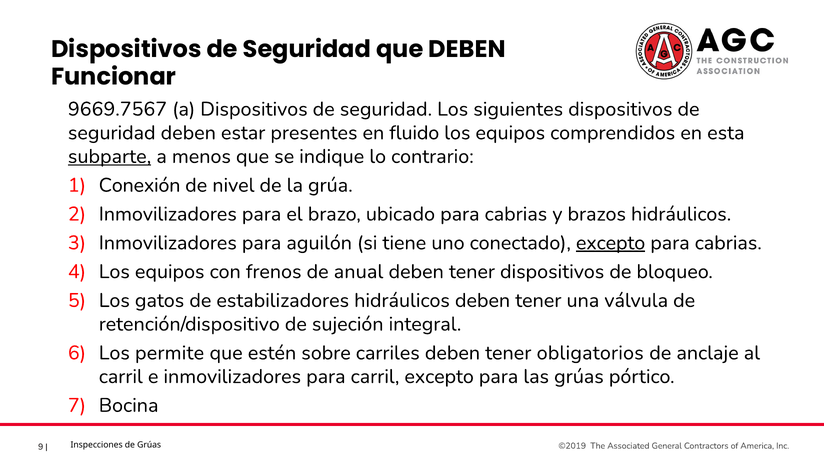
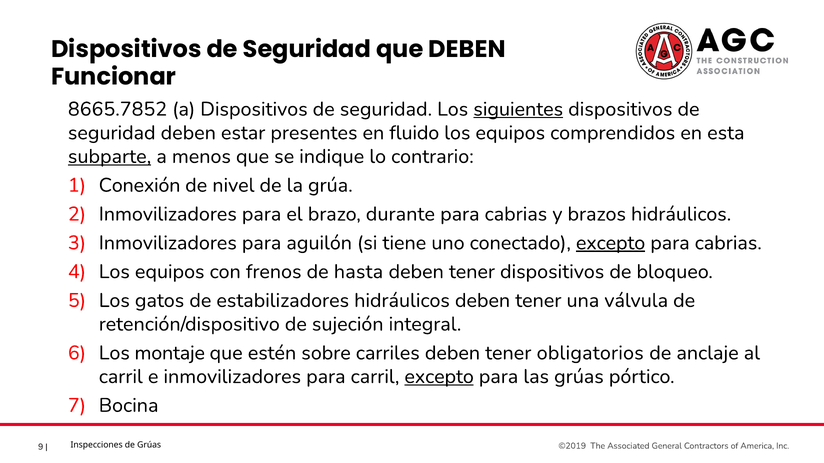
9669.7567: 9669.7567 -> 8665.7852 (118, 109)
siguientes underline: none -> present (518, 109)
ubicado: ubicado -> durante (400, 214)
anual: anual -> hasta (359, 272)
permite: permite -> montaje (170, 353)
excepto underline: none -> present (439, 377)
